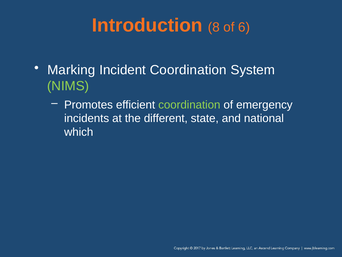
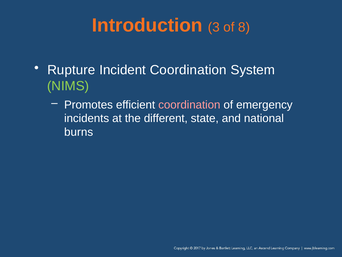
8: 8 -> 3 (214, 27)
6: 6 -> 8 (244, 27)
Marking: Marking -> Rupture (71, 70)
coordination colour: light green -> pink (189, 105)
which: which -> burns (79, 132)
